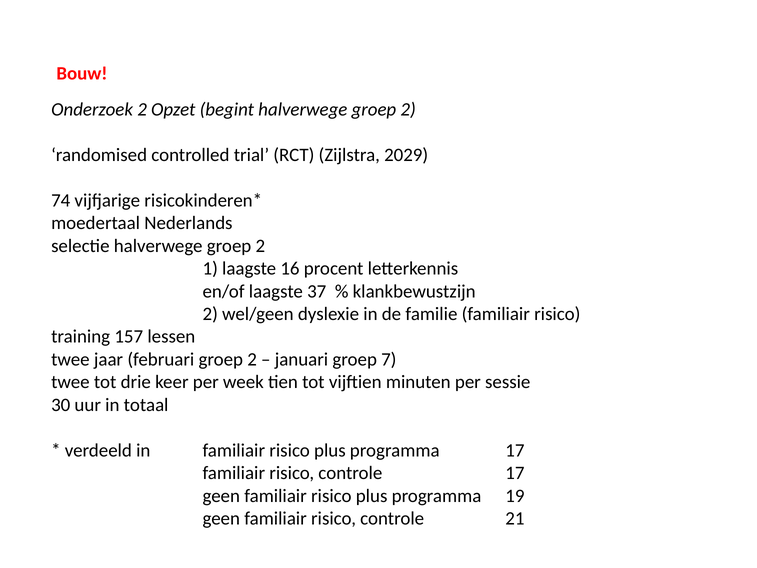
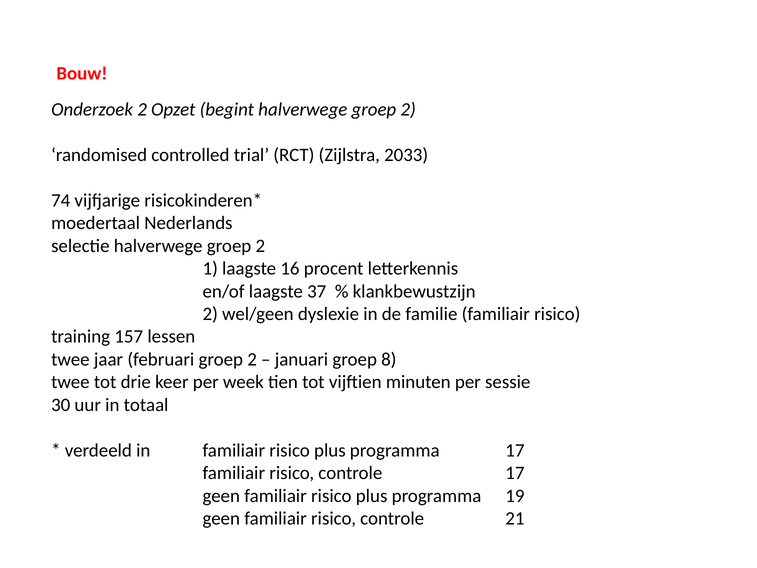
2029: 2029 -> 2033 (406, 155)
7: 7 -> 8 (389, 359)
